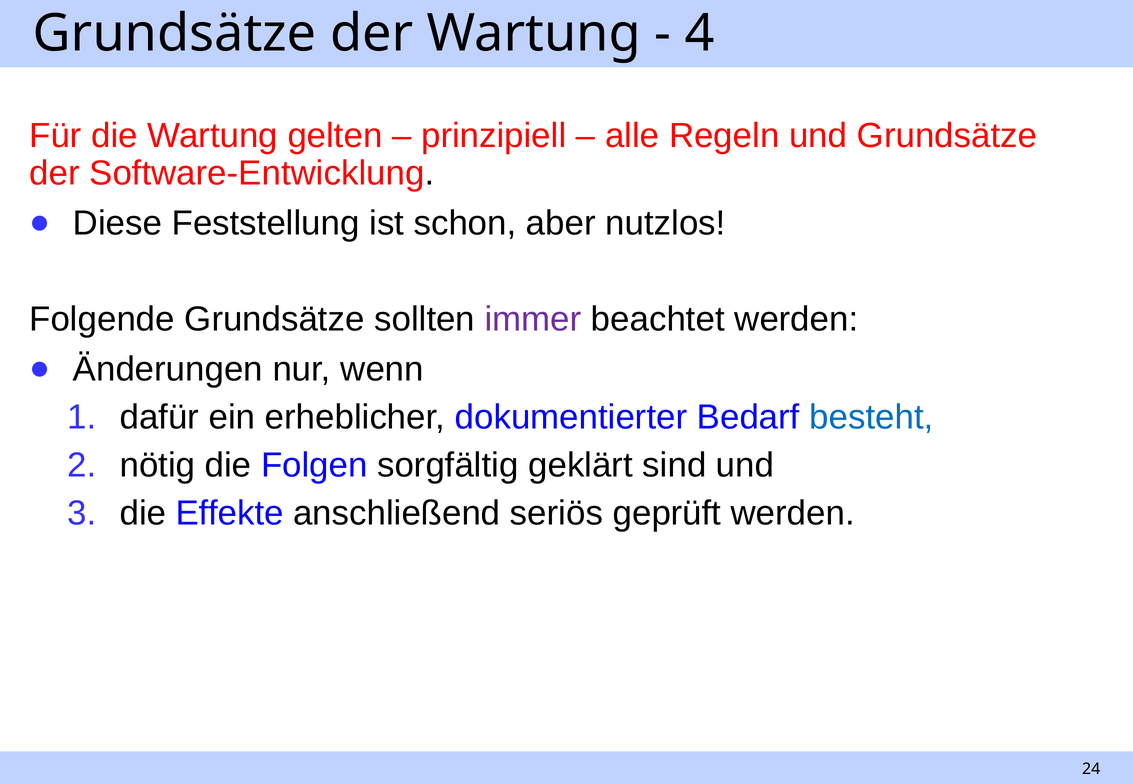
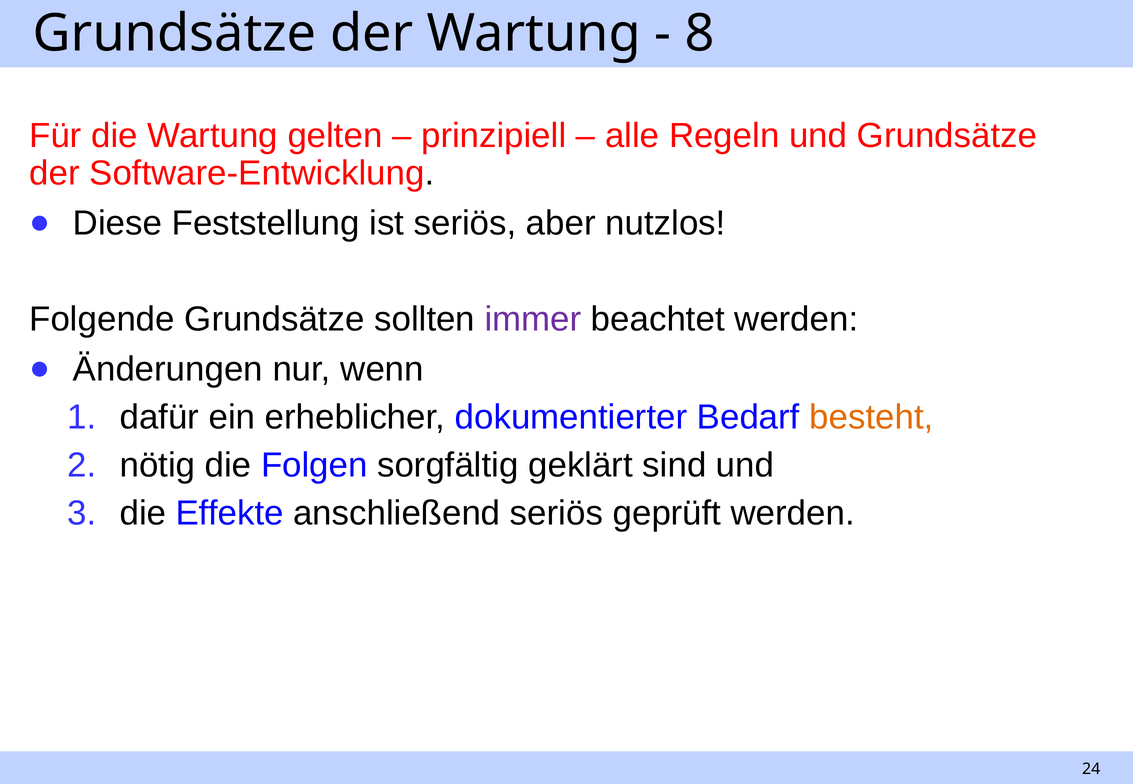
4: 4 -> 8 (700, 33)
ist schon: schon -> seriös (465, 223)
besteht colour: blue -> orange (871, 417)
